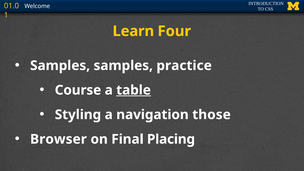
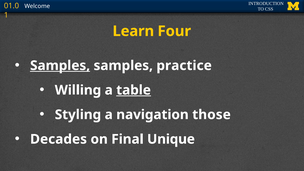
Samples underline: none -> present (60, 66)
Course: Course -> Willing (78, 90)
Browser: Browser -> Decades (59, 139)
Placing: Placing -> Unique (171, 139)
